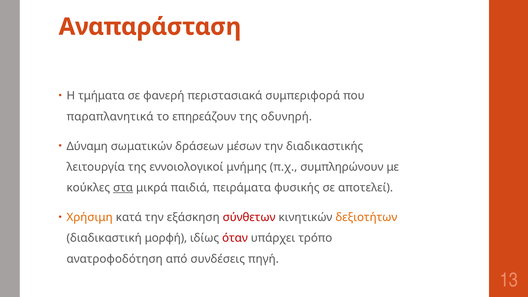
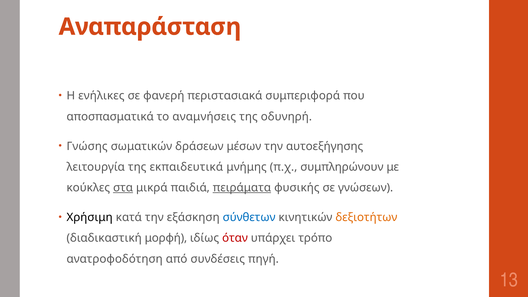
τμήματα: τμήματα -> ενήλικες (101, 96)
παραπλανητικά: παραπλανητικά -> αποσπασματικά (110, 117)
επηρεάζουν: επηρεάζουν -> αναμνήσεις (204, 117)
Δύναμη: Δύναμη -> Γνώσης (87, 146)
διαδικαστικής: διαδικαστικής -> αυτοεξήγησης (325, 146)
εννοιολογικοί: εννοιολογικοί -> εκπαιδευτικά (186, 167)
πειράματα underline: none -> present (242, 188)
αποτελεί: αποτελεί -> γνώσεων (366, 188)
Χρήσιμη colour: orange -> black (90, 217)
σύνθετων colour: red -> blue (249, 217)
